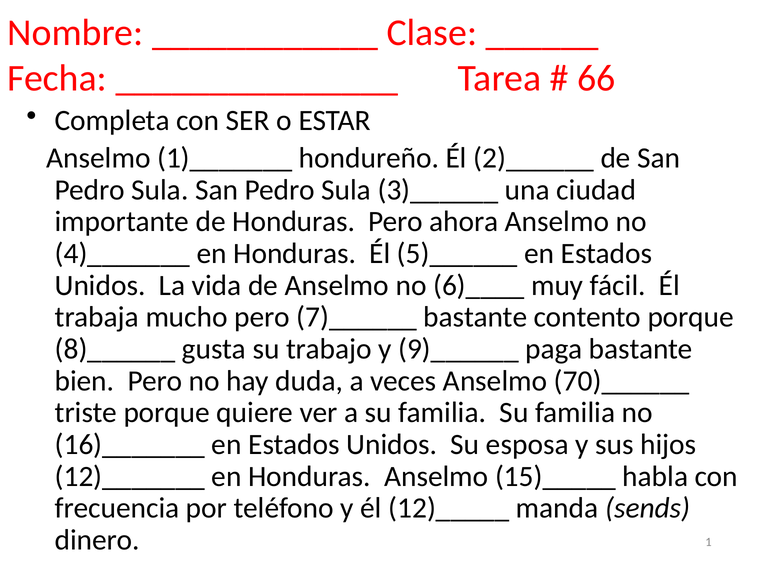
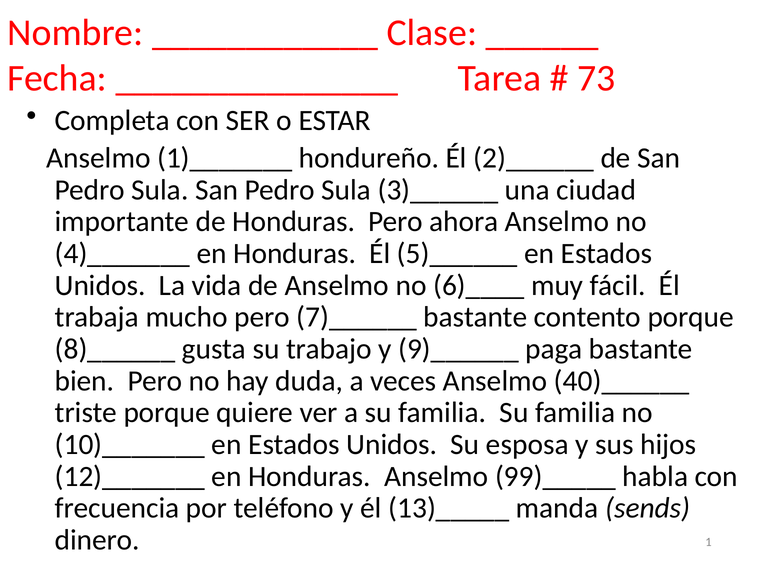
66: 66 -> 73 (596, 78)
70)______: 70)______ -> 40)______ (622, 381)
16)_______: 16)_______ -> 10)_______ (130, 444)
15)_____: 15)_____ -> 99)_____ (555, 476)
12)_____: 12)_____ -> 13)_____ (449, 508)
